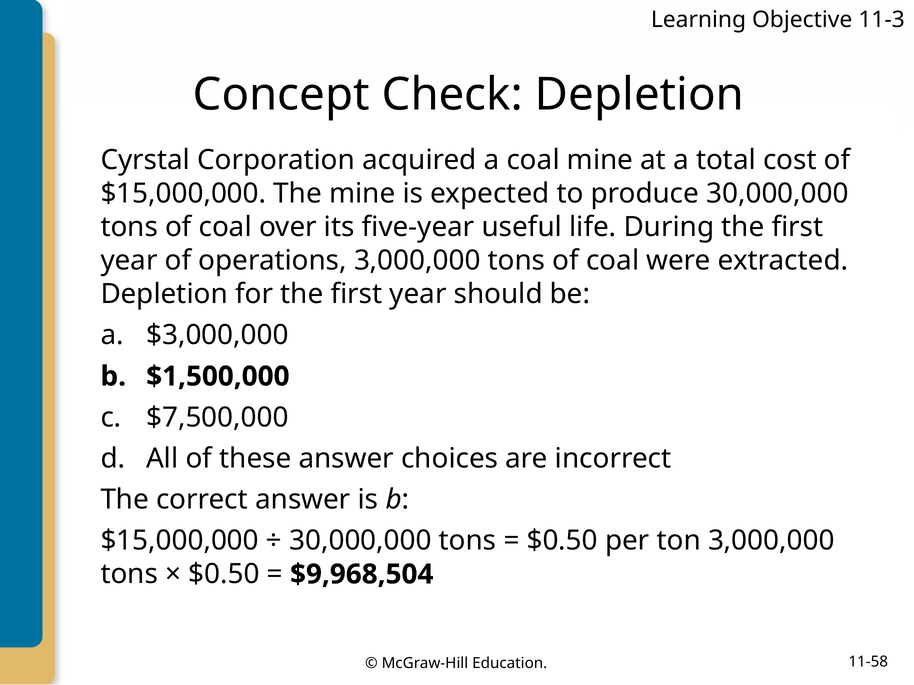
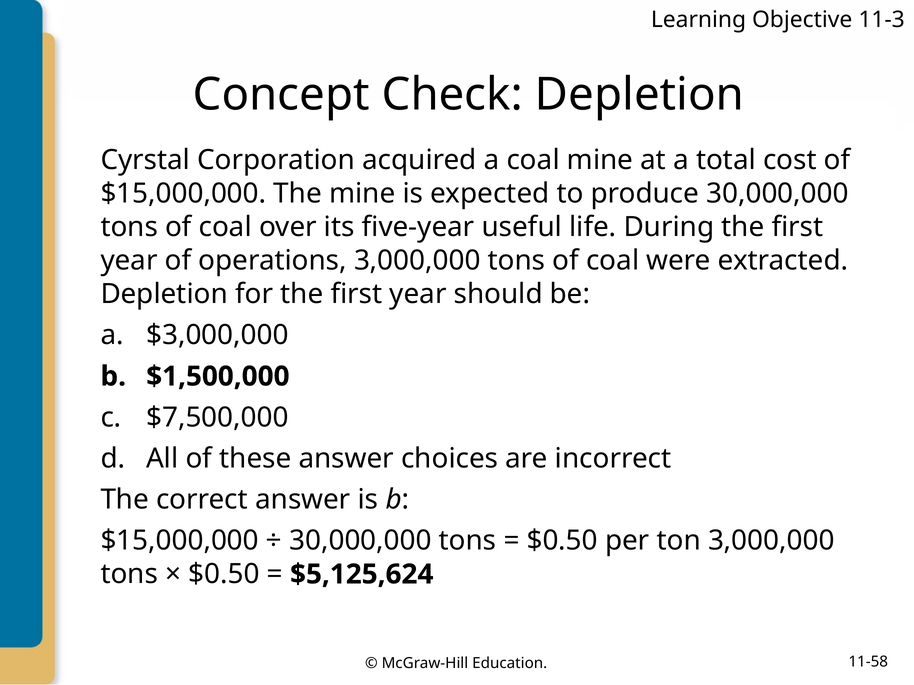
$9,968,504: $9,968,504 -> $5,125,624 (362, 575)
